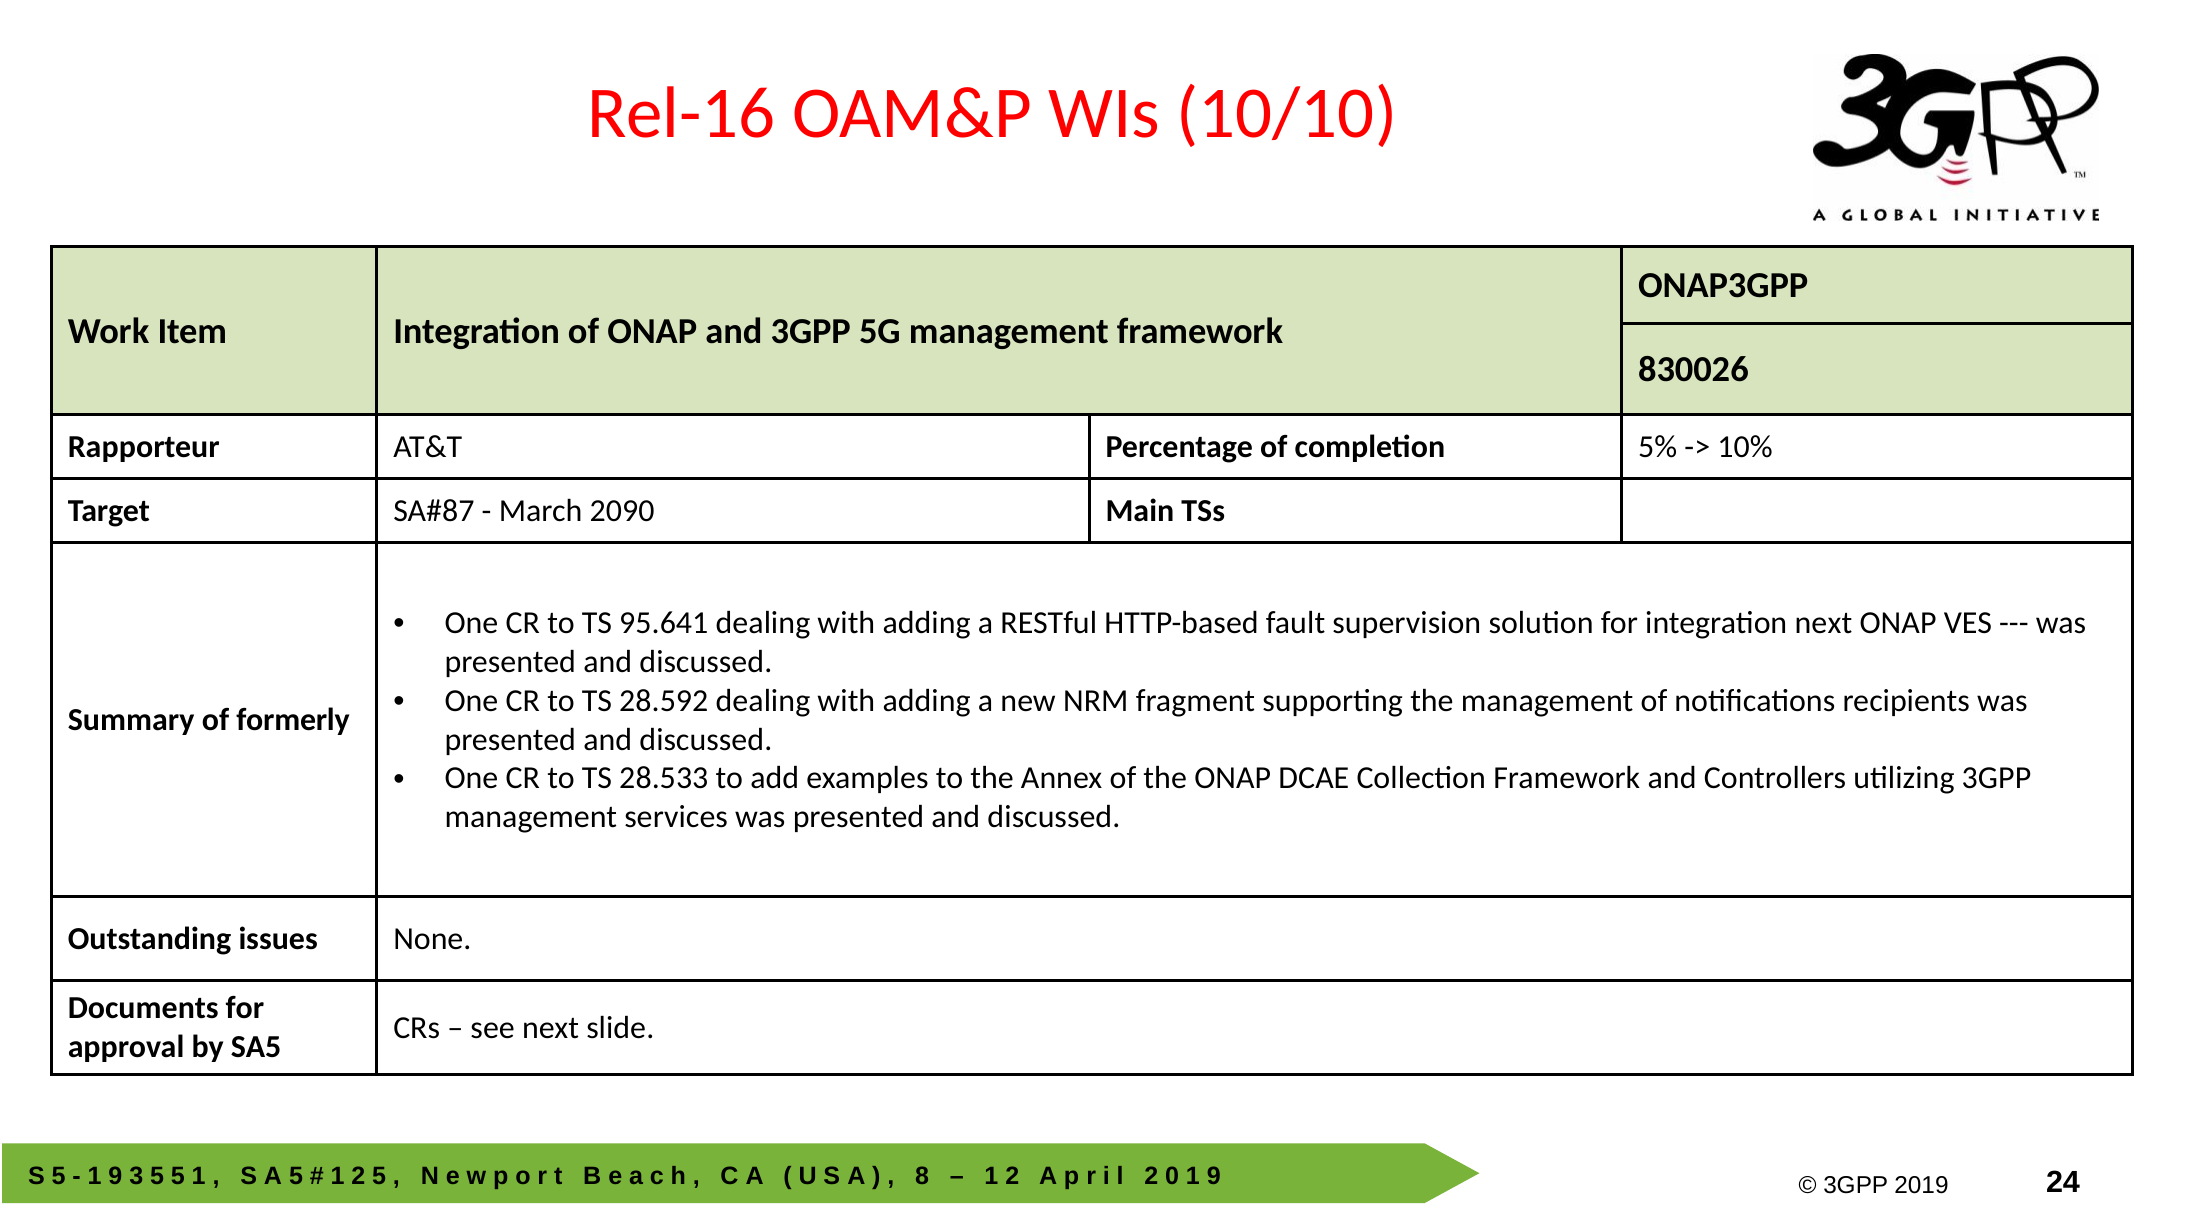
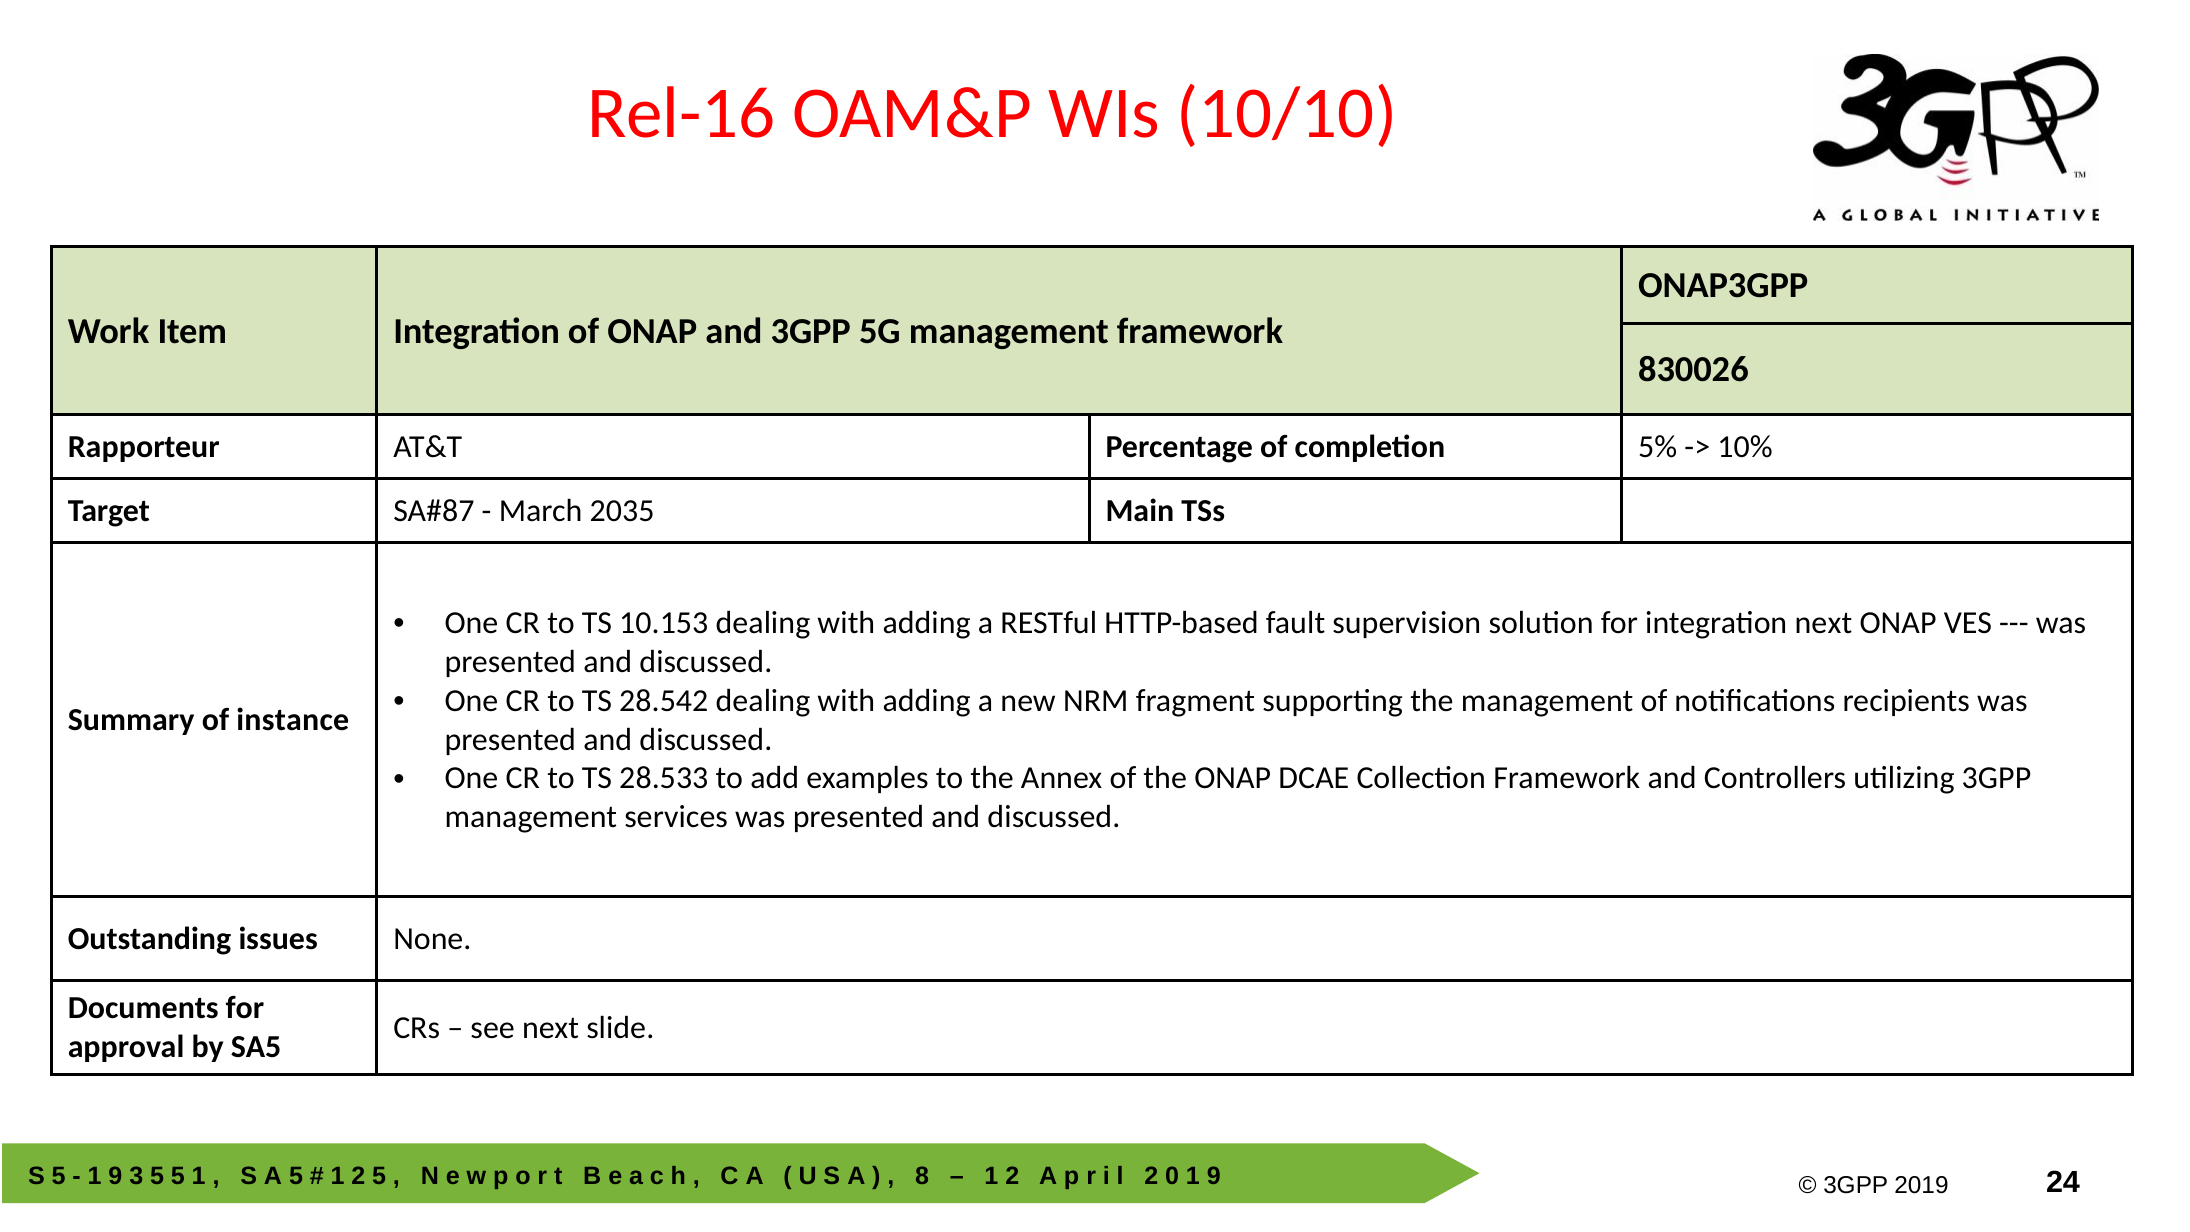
2090: 2090 -> 2035 (622, 511)
95.641: 95.641 -> 10.153 (664, 623)
28.592: 28.592 -> 28.542 (664, 701)
formerly: formerly -> instance (293, 720)
